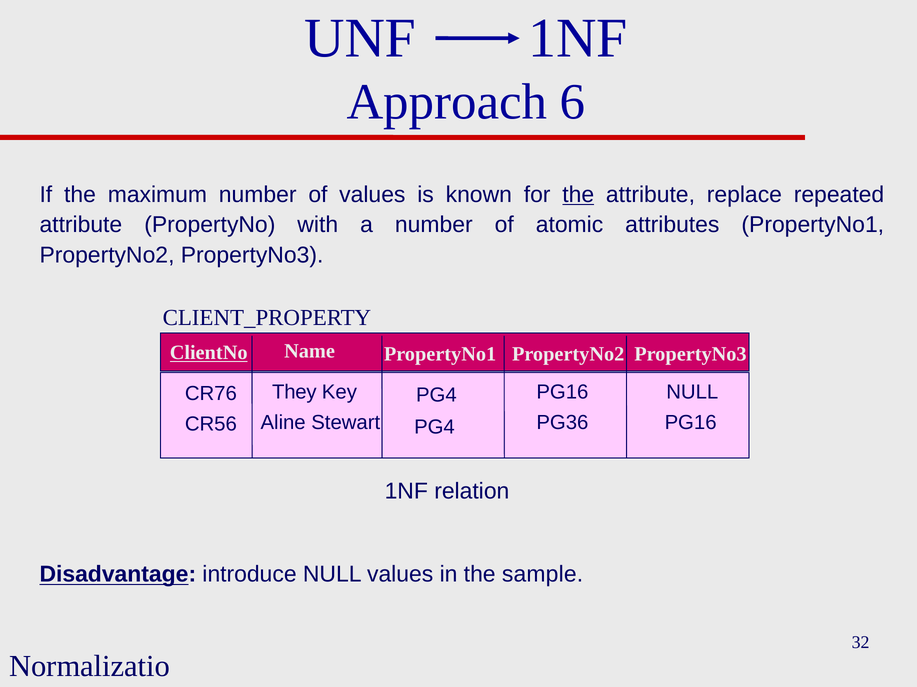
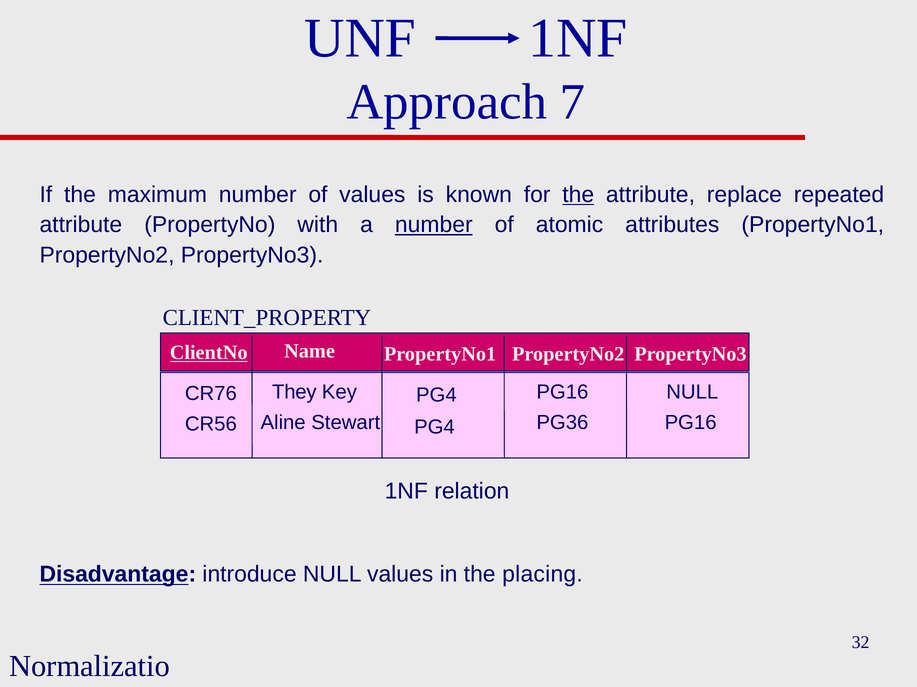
6: 6 -> 7 (573, 102)
number underline: none -> present (434, 225)
sample: sample -> placing (543, 575)
